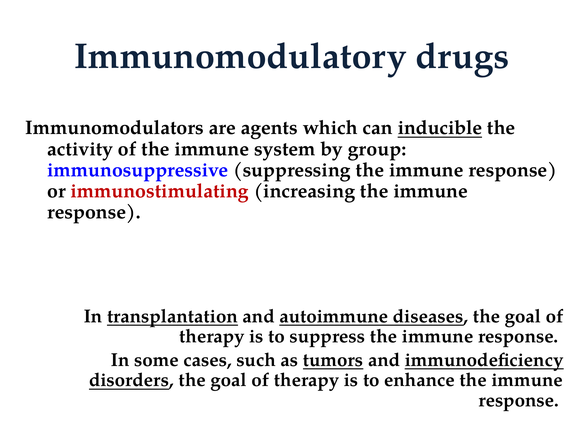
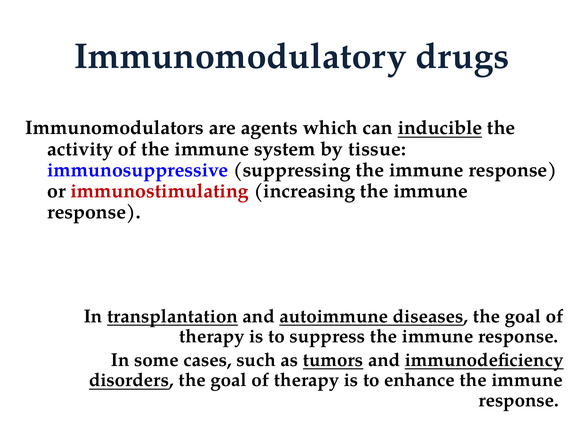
group: group -> tissue (377, 149)
